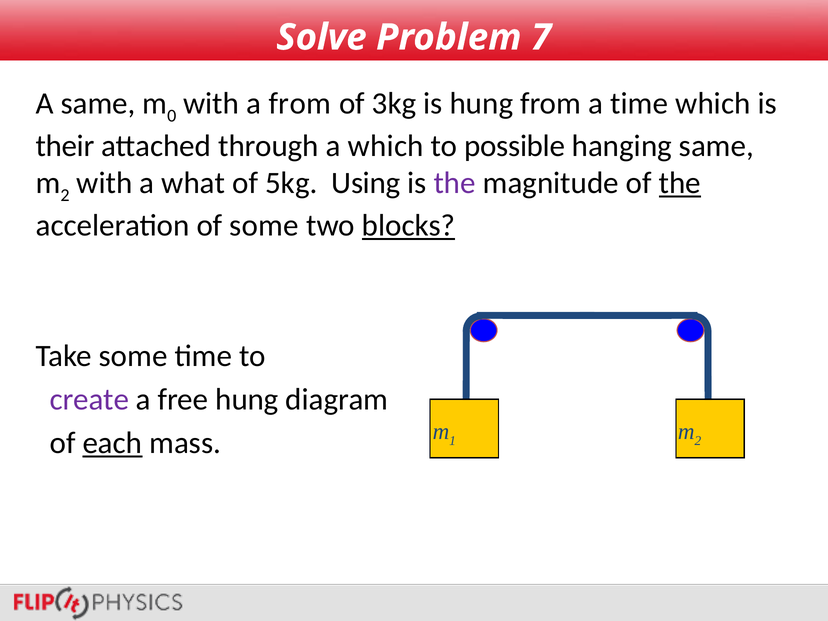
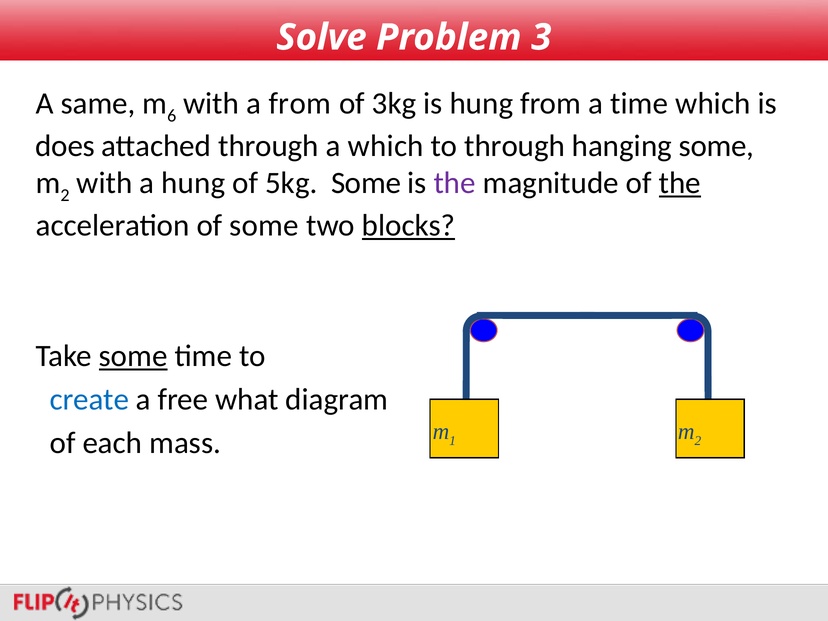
7: 7 -> 3 (541, 37)
0: 0 -> 6 (172, 116)
their: their -> does (65, 146)
to possible: possible -> through (515, 146)
hanging same: same -> some (716, 146)
a what: what -> hung (193, 183)
5kg Using: Using -> Some (366, 183)
some underline: none -> present (133, 356)
create colour: purple -> blue (89, 400)
free hung: hung -> what (247, 400)
each underline: present -> none (112, 443)
